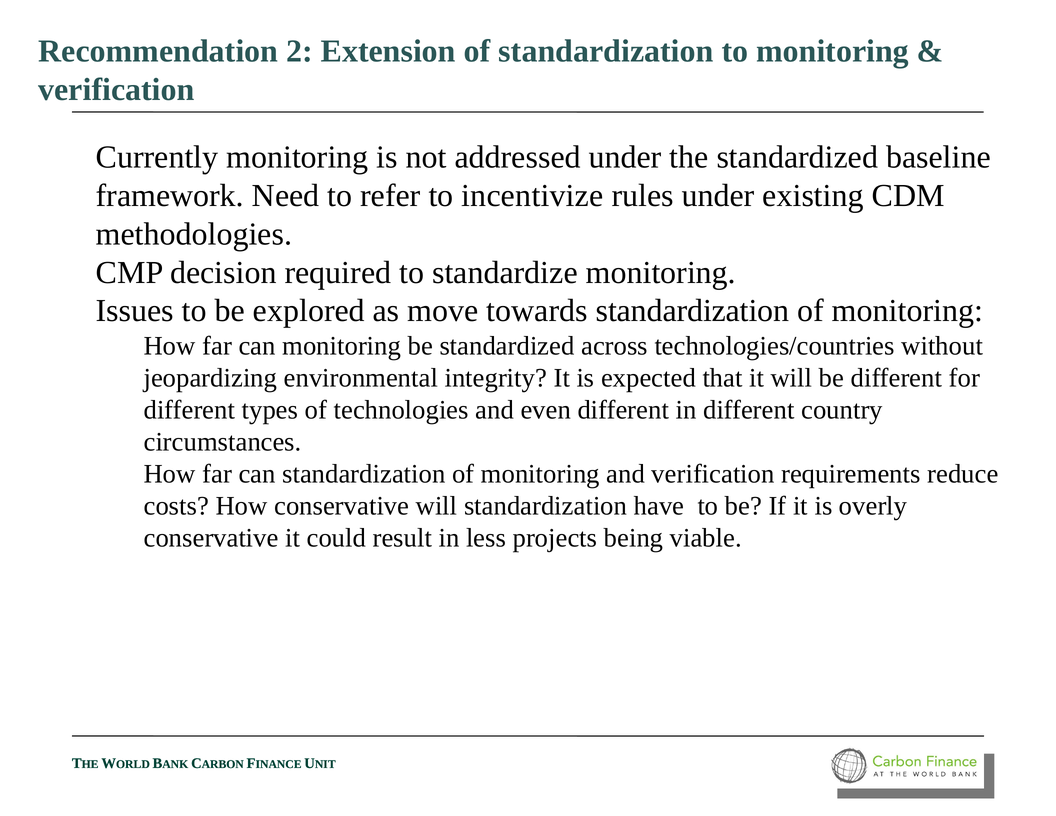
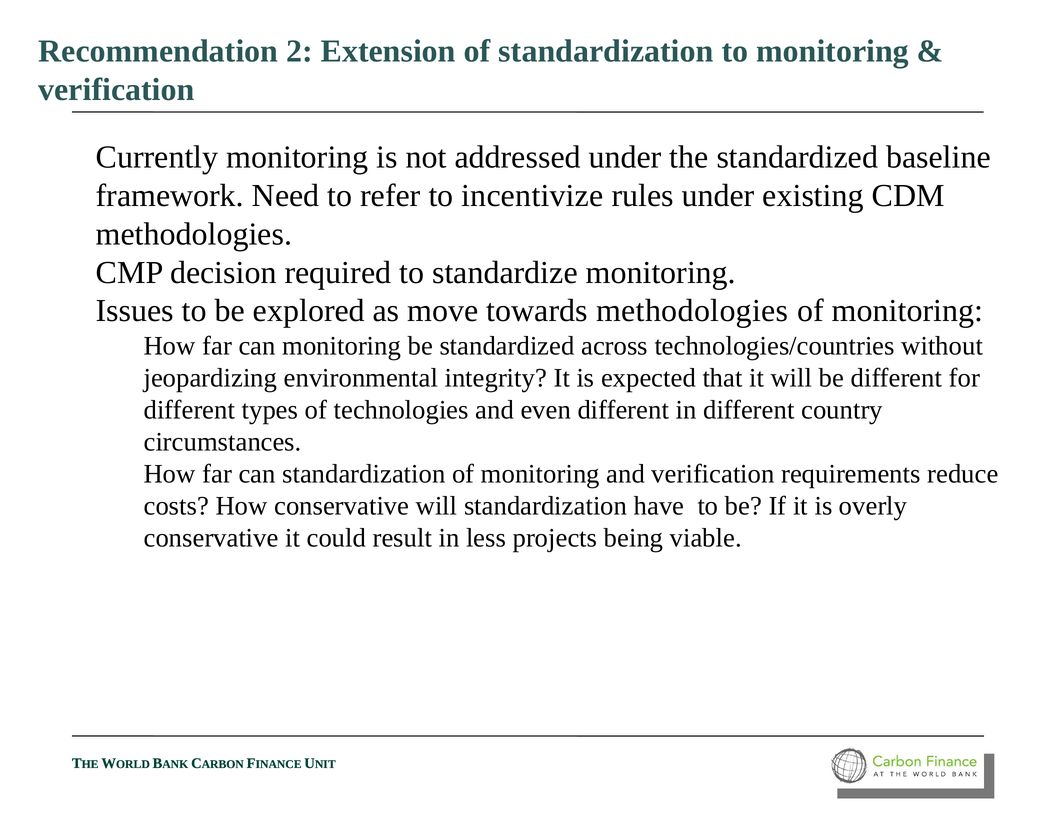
towards standardization: standardization -> methodologies (692, 311)
